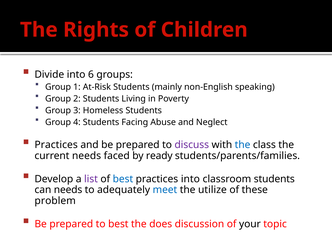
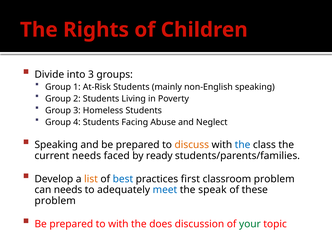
into 6: 6 -> 3 (91, 75)
Practices: Practices -> Speaking (56, 145)
discuss colour: purple -> orange (192, 145)
list colour: purple -> orange (91, 179)
practices into: into -> first (190, 179)
classroom students: students -> problem (274, 179)
utilize: utilize -> speak (212, 190)
to best: best -> with (118, 224)
your colour: black -> green (250, 224)
